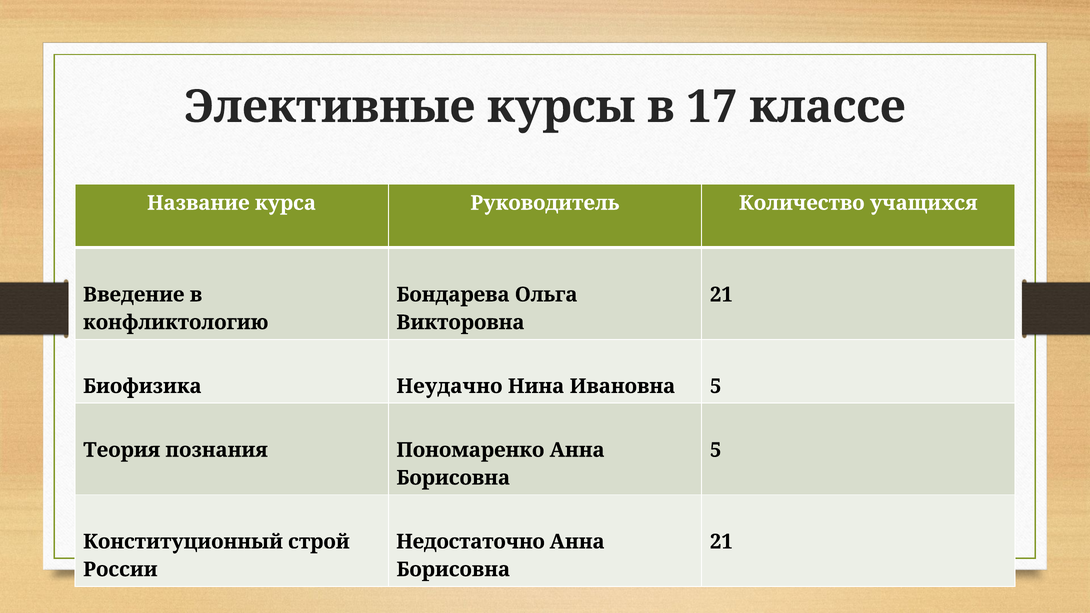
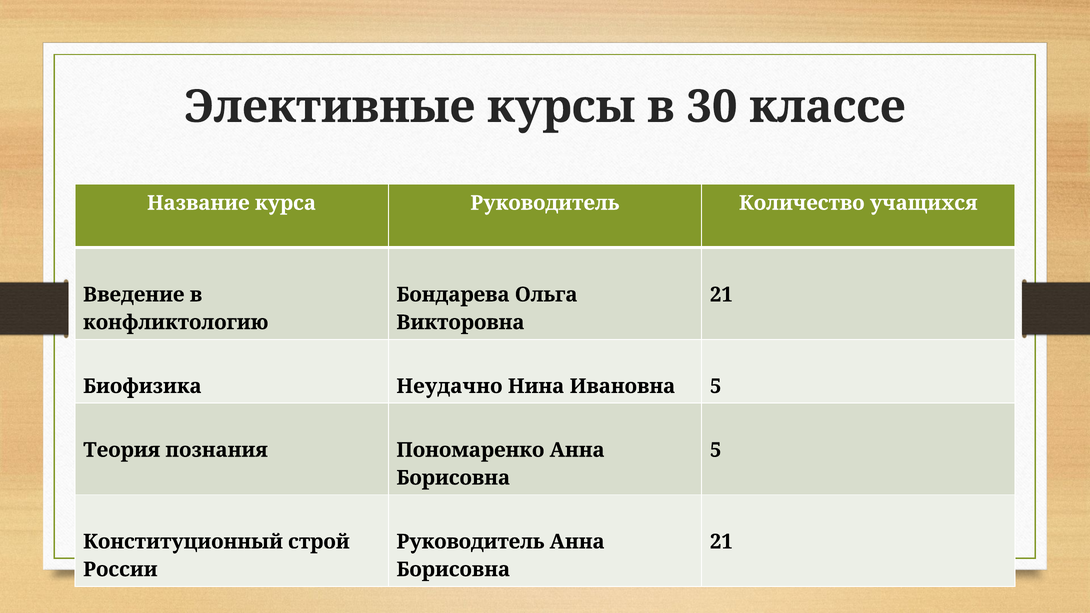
17: 17 -> 30 (712, 107)
Недостаточно: Недостаточно -> Руководитель (470, 542)
